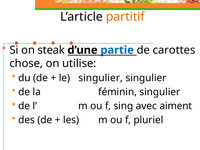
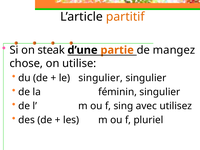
partie colour: blue -> orange (117, 50)
carottes: carottes -> mangez (174, 50)
aiment: aiment -> utilisez (176, 106)
